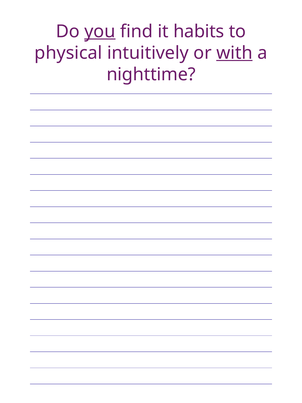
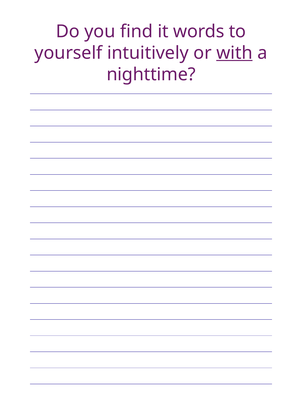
you underline: present -> none (100, 31)
habits: habits -> words (199, 31)
physical: physical -> yourself (68, 53)
